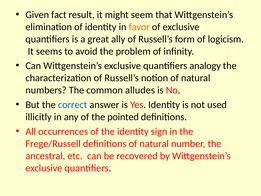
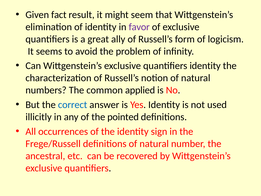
favor colour: orange -> purple (139, 27)
quantifiers analogy: analogy -> identity (205, 66)
alludes: alludes -> applied (140, 90)
